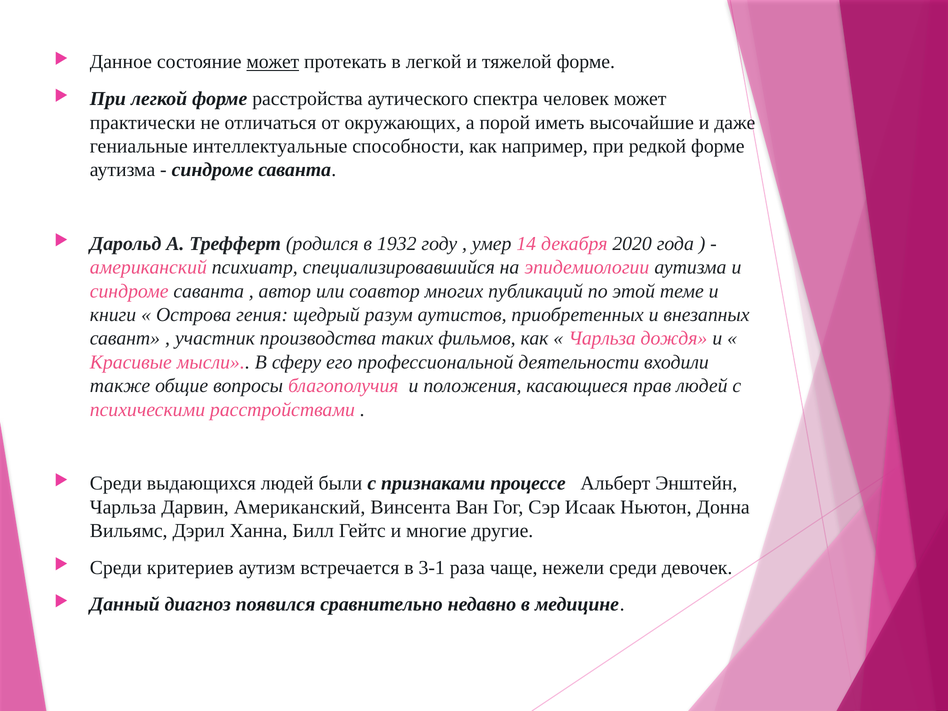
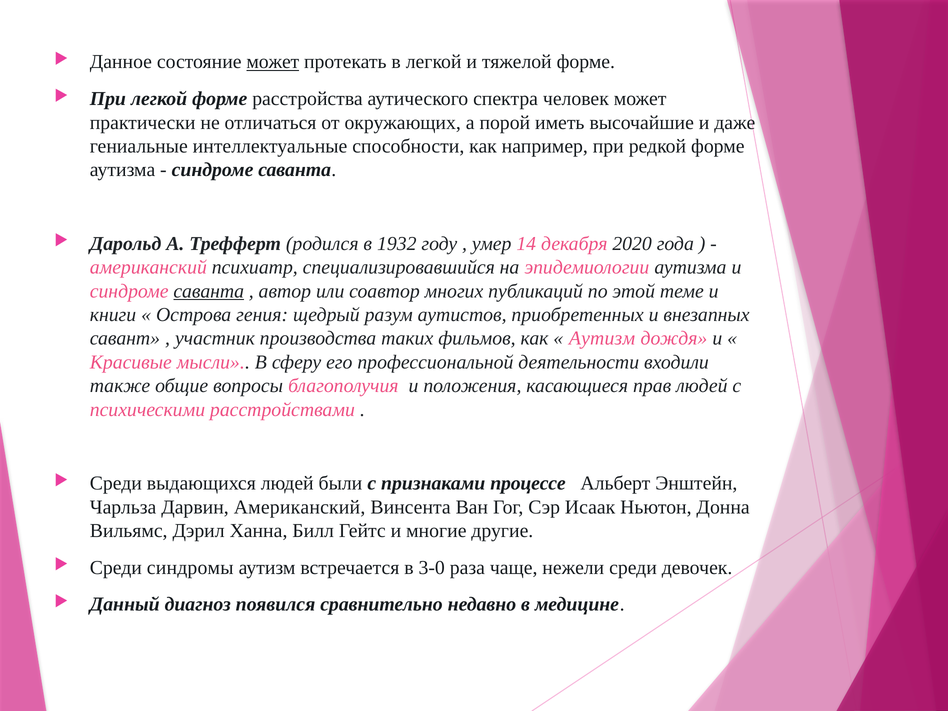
саванта underline: none -> present (209, 291)
Чарльза: Чарльза -> Аутизм (602, 338)
критериев: критериев -> синдромы (190, 568)
3-1: 3-1 -> 3-0 (432, 568)
